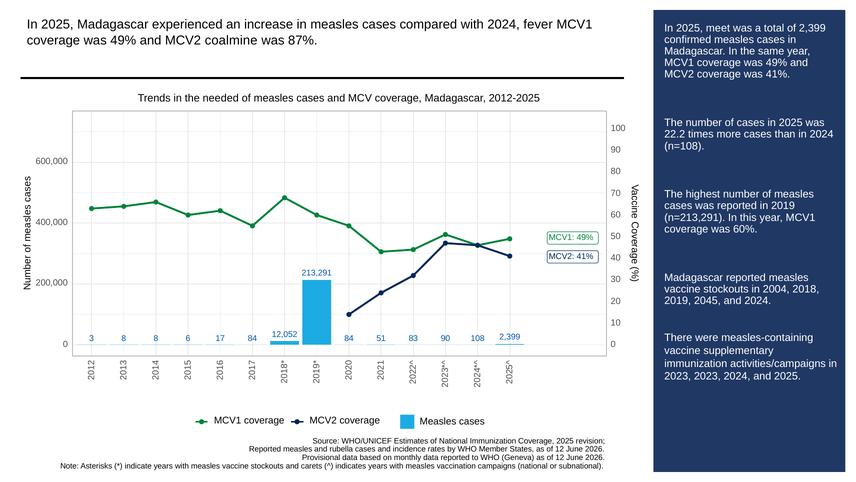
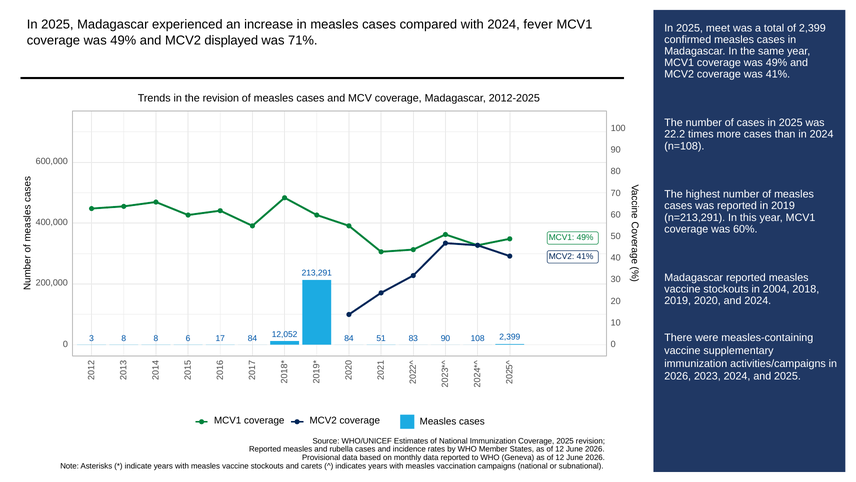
coalmine: coalmine -> displayed (231, 40)
87%: 87% -> 71% (303, 40)
the needed: needed -> revision (221, 98)
2045: 2045 -> 2020 (707, 300)
2023: 2023 -> 2026 (678, 376)
